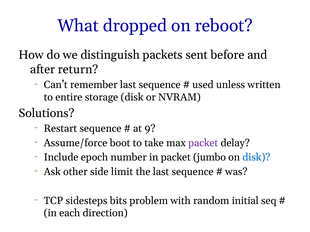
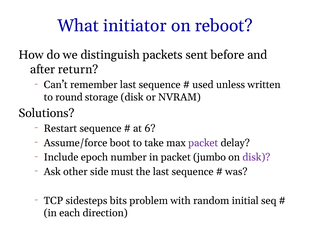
dropped: dropped -> initiator (135, 26)
entire: entire -> round (69, 97)
9: 9 -> 6 (150, 129)
disk colour: blue -> purple (256, 158)
limit: limit -> must (122, 172)
